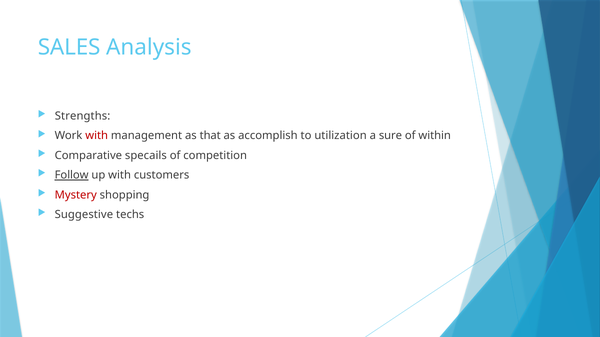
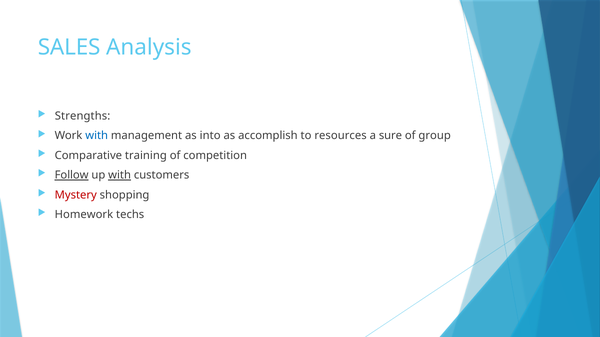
with colour: red -> blue (97, 136)
that: that -> into (210, 136)
utilization: utilization -> resources (341, 136)
within: within -> group (435, 136)
specails: specails -> training (146, 156)
with underline: none -> present (120, 175)
Suggestive: Suggestive -> Homework (84, 215)
